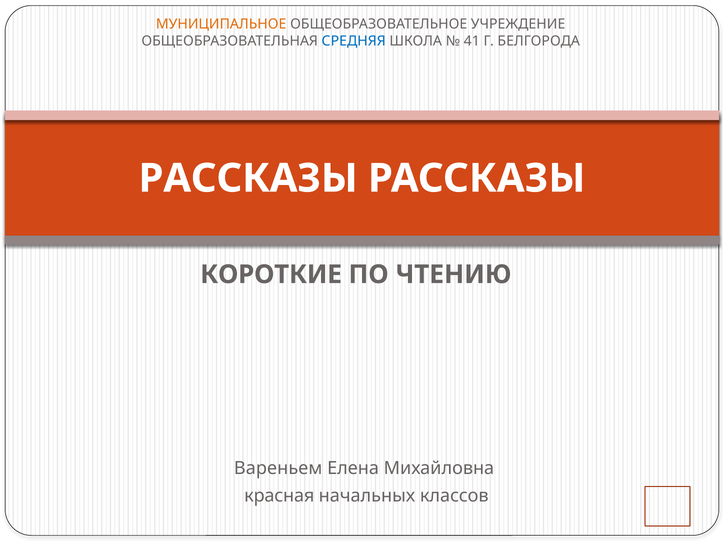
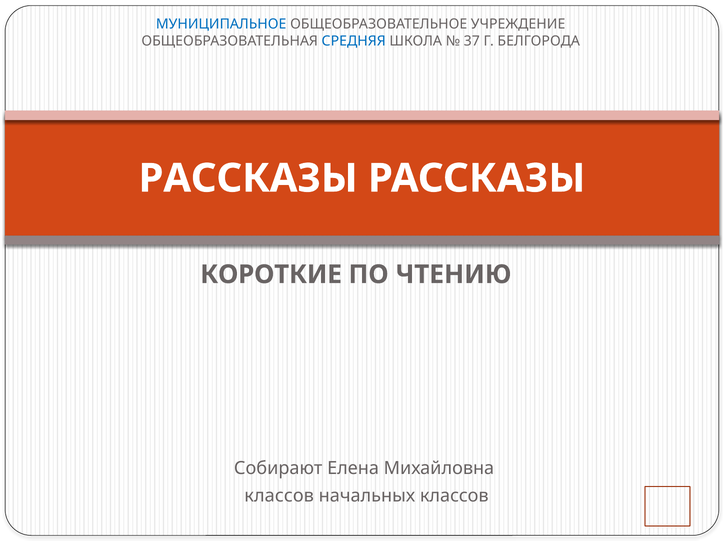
МУНИЦИПАЛЬНОЕ colour: orange -> blue (221, 24)
41: 41 -> 37 (472, 41)
Вареньем: Вареньем -> Собирают (278, 468)
красная: красная -> классов (279, 496)
